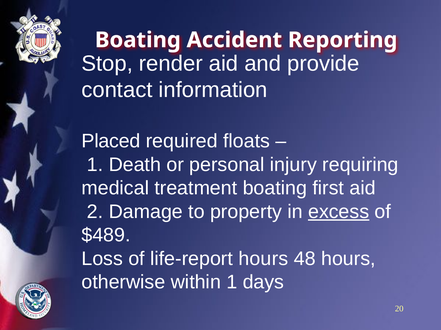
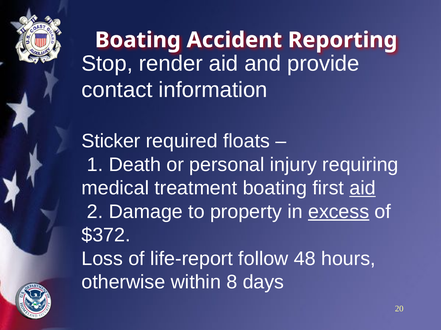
Placed: Placed -> Sticker (111, 142)
aid underline: none -> present (363, 189)
$489: $489 -> $372 (106, 236)
life-report hours: hours -> follow (263, 259)
within 1: 1 -> 8 (232, 283)
